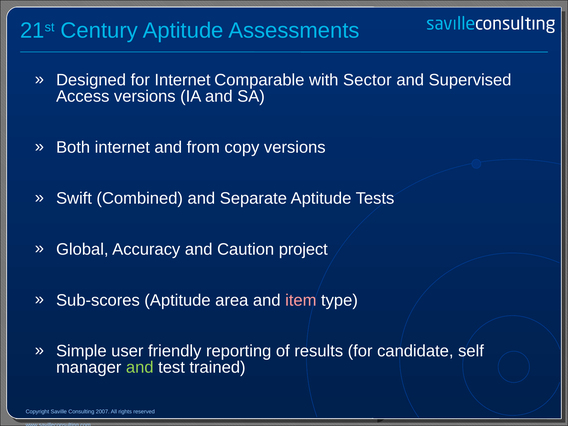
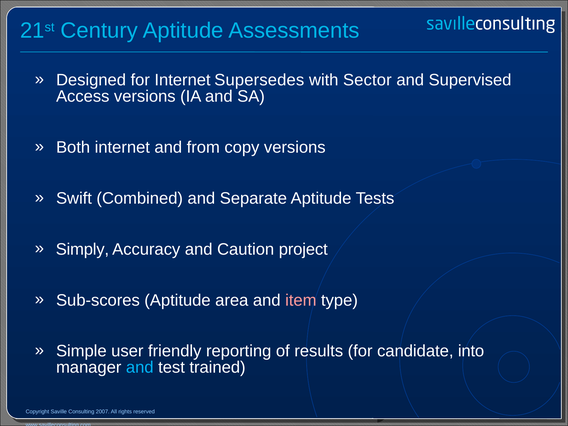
Comparable: Comparable -> Supersedes (259, 80)
Global: Global -> Simply (82, 249)
self: self -> into (471, 351)
and colour: light green -> light blue (140, 367)
